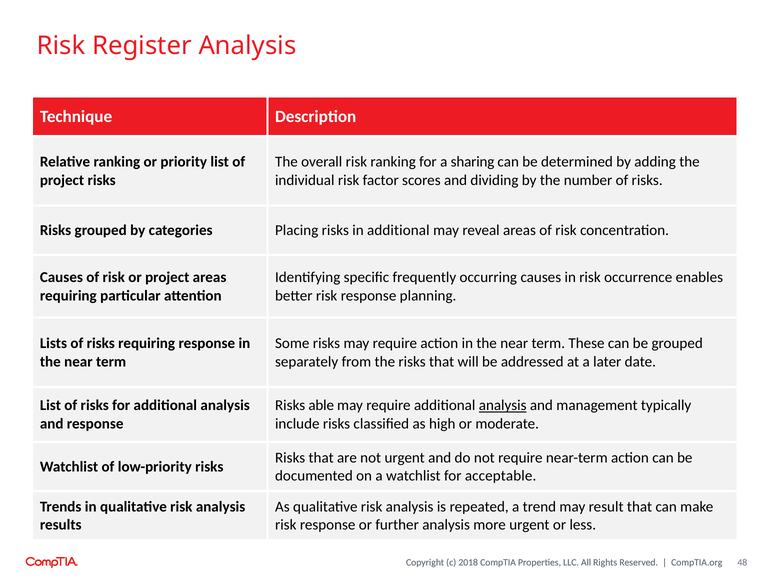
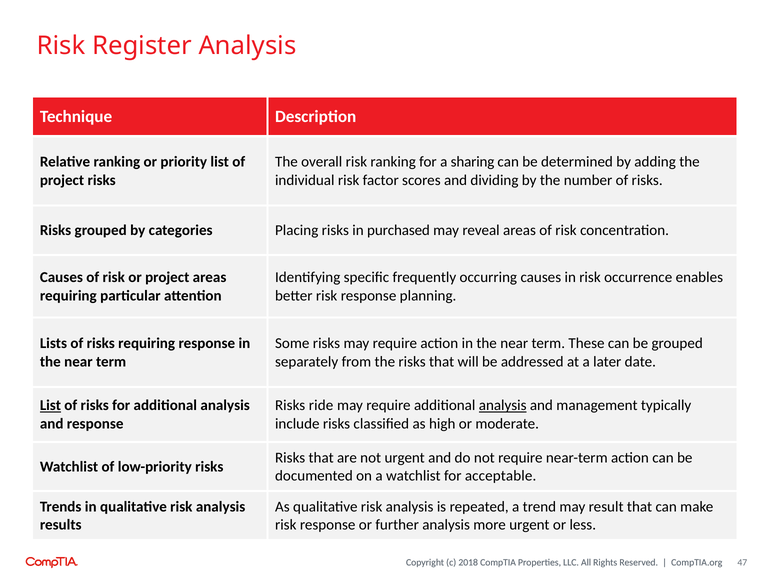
in additional: additional -> purchased (399, 230)
List underline: none -> present (50, 405)
able: able -> ride (321, 405)
48: 48 -> 47 (742, 562)
